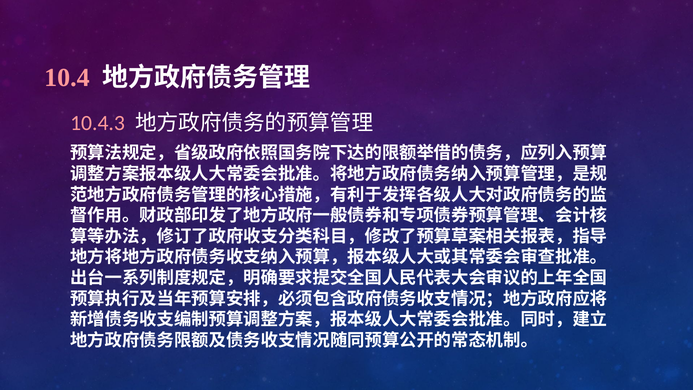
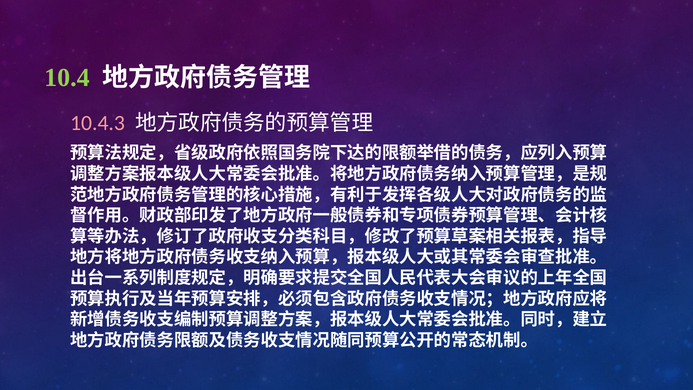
10.4 colour: pink -> light green (67, 78)
